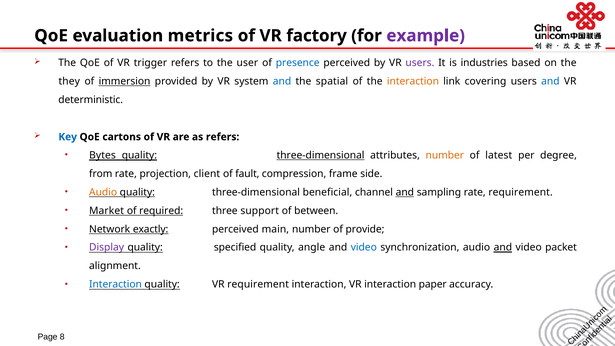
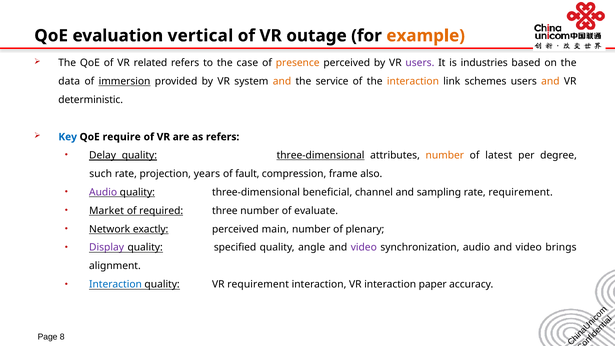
metrics: metrics -> vertical (200, 36)
factory: factory -> outage (316, 36)
example colour: purple -> orange (426, 36)
trigger: trigger -> related (151, 63)
user: user -> case (247, 63)
presence colour: blue -> orange (298, 63)
they: they -> data (69, 82)
and colour: blue -> orange (282, 82)
spatial: spatial -> service (332, 82)
covering: covering -> schemes (486, 82)
and colour: blue -> orange (550, 82)
cartons: cartons -> require (122, 137)
Bytes: Bytes -> Delay (103, 155)
from: from -> such (101, 174)
client: client -> years (207, 174)
side: side -> also (371, 174)
Audio colour: orange -> purple (103, 192)
and underline: present -> none (405, 192)
three support: support -> number (260, 211)
between: between -> evaluate (316, 211)
provide: provide -> plenary (365, 229)
video colour: blue -> purple (364, 248)
and underline: present -> none (503, 248)
packet: packet -> brings (561, 248)
